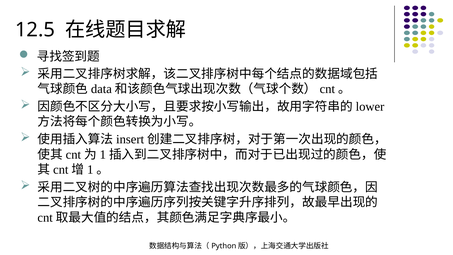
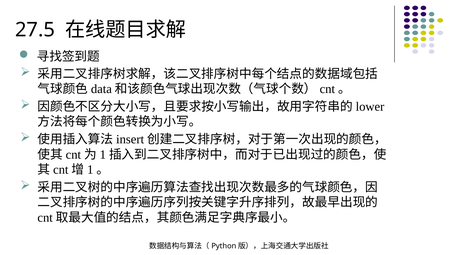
12.5: 12.5 -> 27.5 (35, 30)
